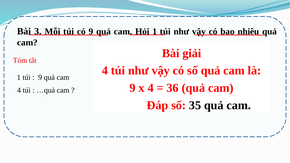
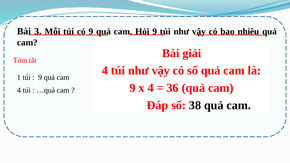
Hỏi 1: 1 -> 9 (155, 32)
35: 35 -> 38 (195, 105)
